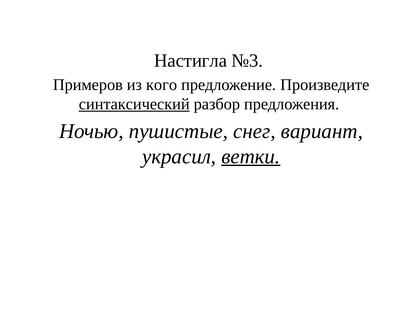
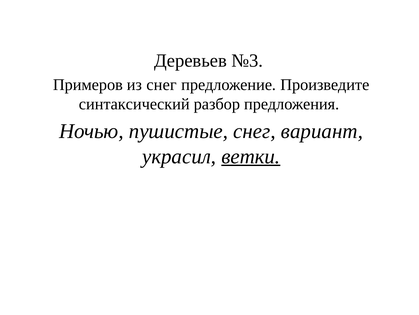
Настигла: Настигла -> Деревьев (191, 60)
из кого: кого -> снег (162, 84)
синтаксический underline: present -> none (134, 104)
